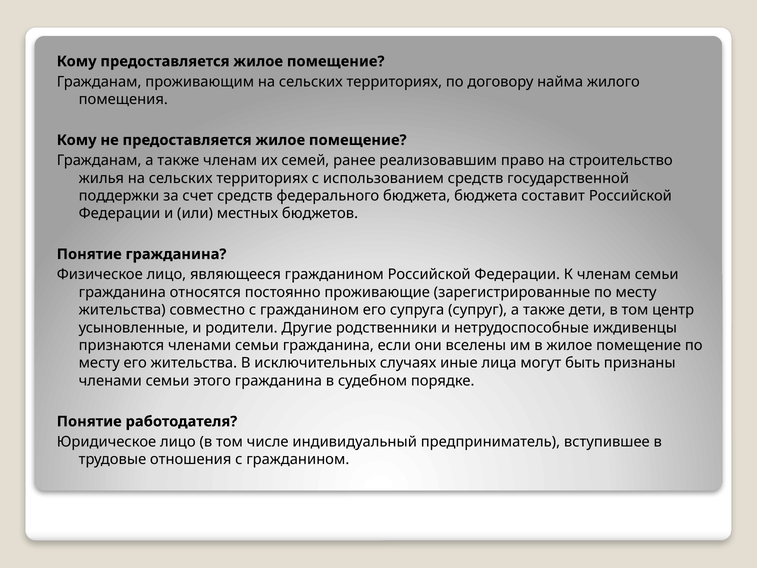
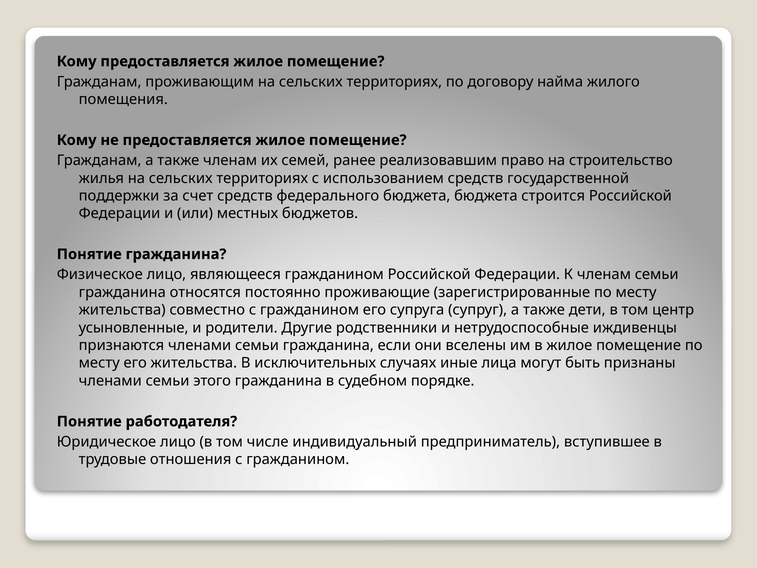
составит: составит -> строится (553, 196)
